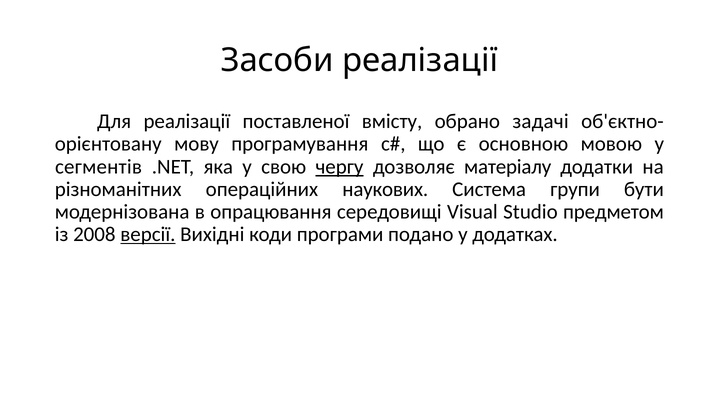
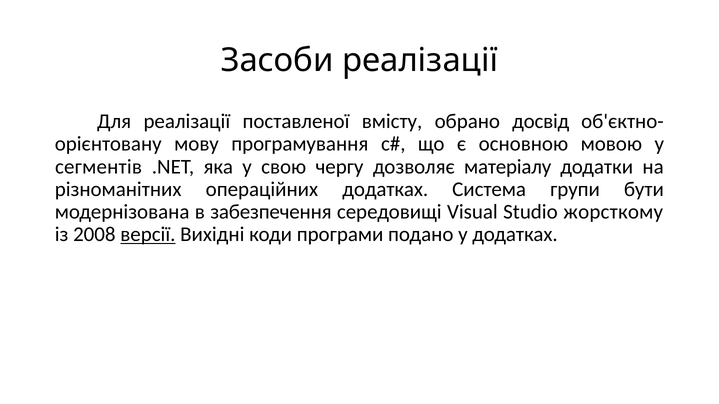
задачі: задачі -> досвід (541, 122)
чергу underline: present -> none (340, 167)
операційних наукових: наукових -> додатках (385, 190)
опрацювання: опрацювання -> забезпечення (271, 212)
предметом: предметом -> жорсткому (613, 212)
